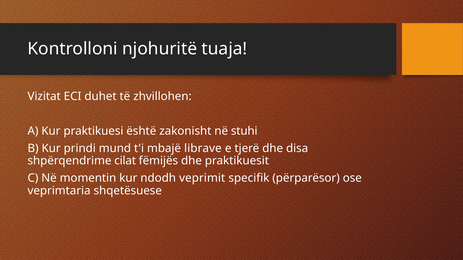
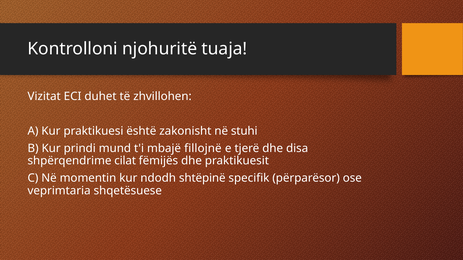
librave: librave -> fillojnë (203, 149)
veprimit: veprimit -> shtëpinë (202, 178)
